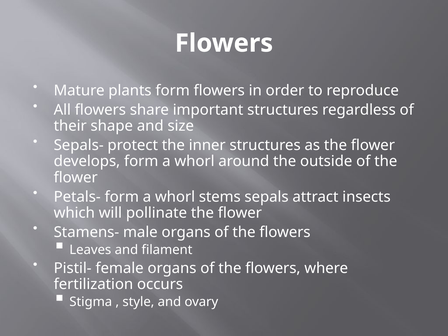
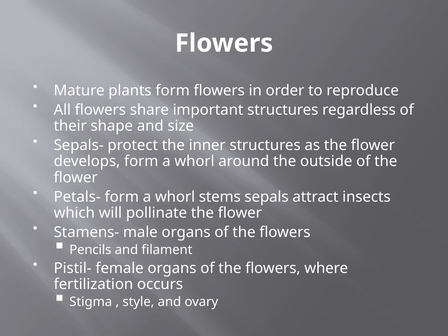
Leaves: Leaves -> Pencils (90, 250)
